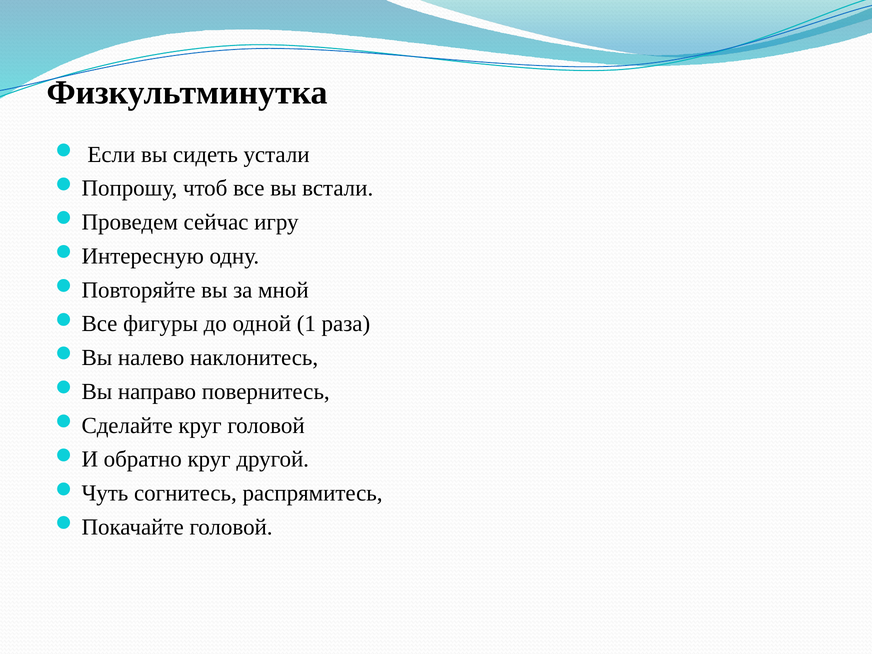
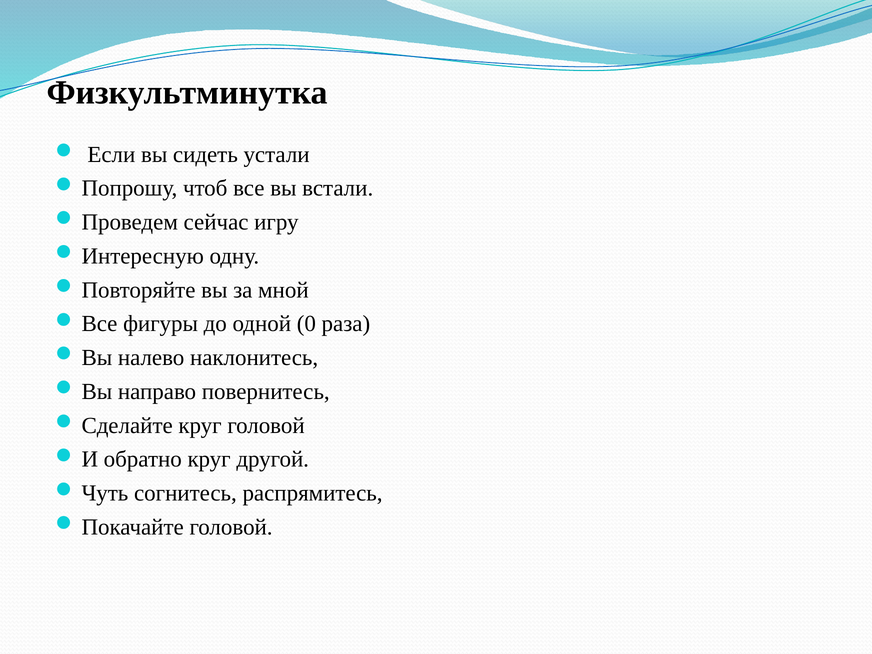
1: 1 -> 0 (306, 324)
